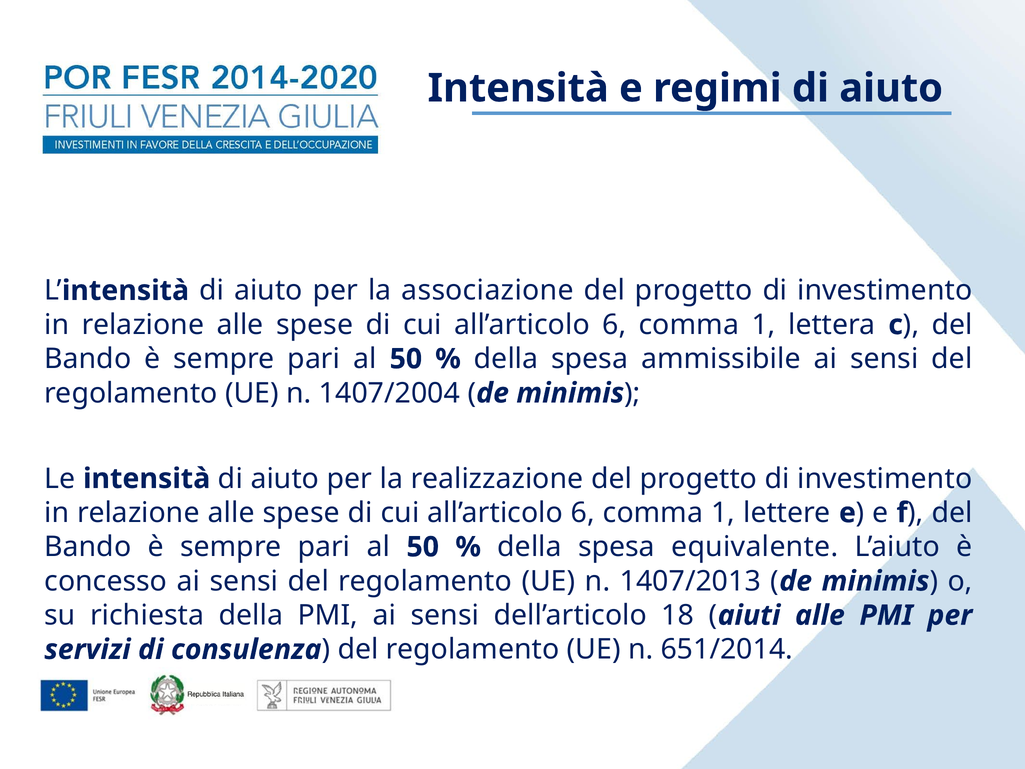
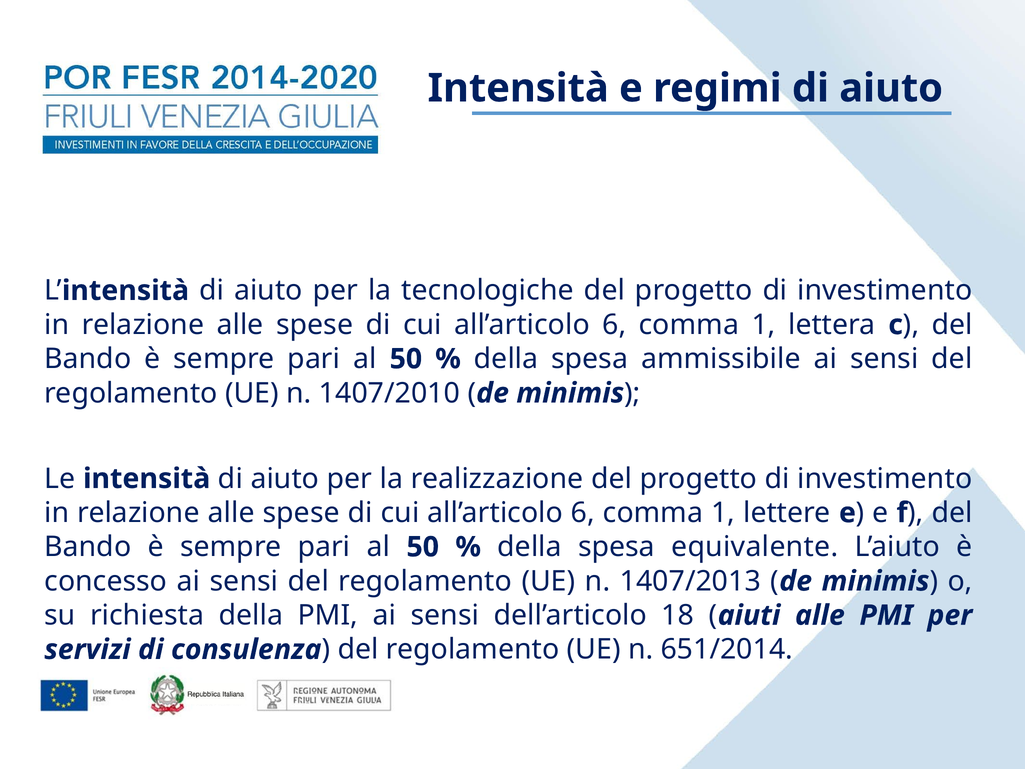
associazione: associazione -> tecnologiche (488, 290)
1407/2004: 1407/2004 -> 1407/2010 (390, 393)
